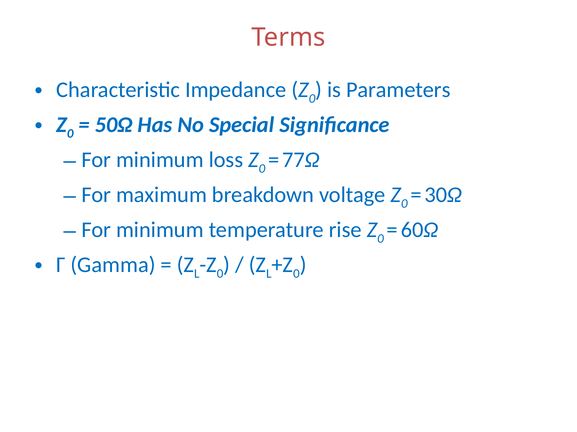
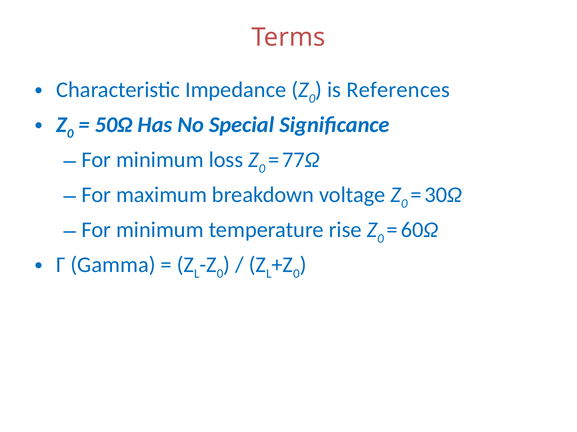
Parameters: Parameters -> References (398, 90)
